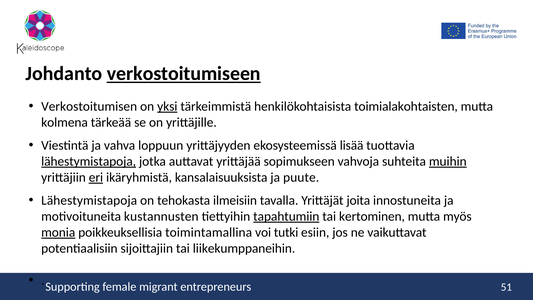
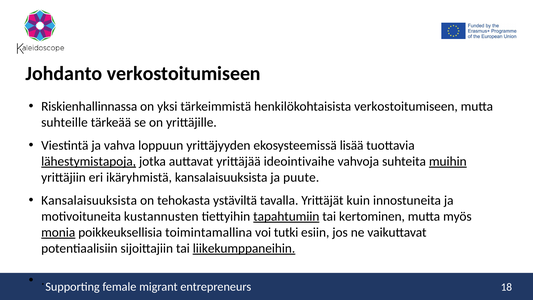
verkostoitumiseen underline: present -> none (184, 74)
Verkostoitumisen: Verkostoitumisen -> Riskienhallinnassa (89, 106)
yksi underline: present -> none (167, 106)
henkilökohtaisista toimialakohtaisten: toimialakohtaisten -> verkostoitumiseen (406, 106)
kolmena: kolmena -> suhteille (64, 122)
sopimukseen: sopimukseen -> ideointivaihe (299, 161)
eri underline: present -> none (96, 177)
Lähestymistapoja: Lähestymistapoja -> Kansalaisuuksista (89, 200)
ilmeisiin: ilmeisiin -> ystäviltä (235, 200)
joita: joita -> kuin (358, 200)
liikekumppaneihin underline: none -> present (244, 248)
51: 51 -> 18 (506, 287)
